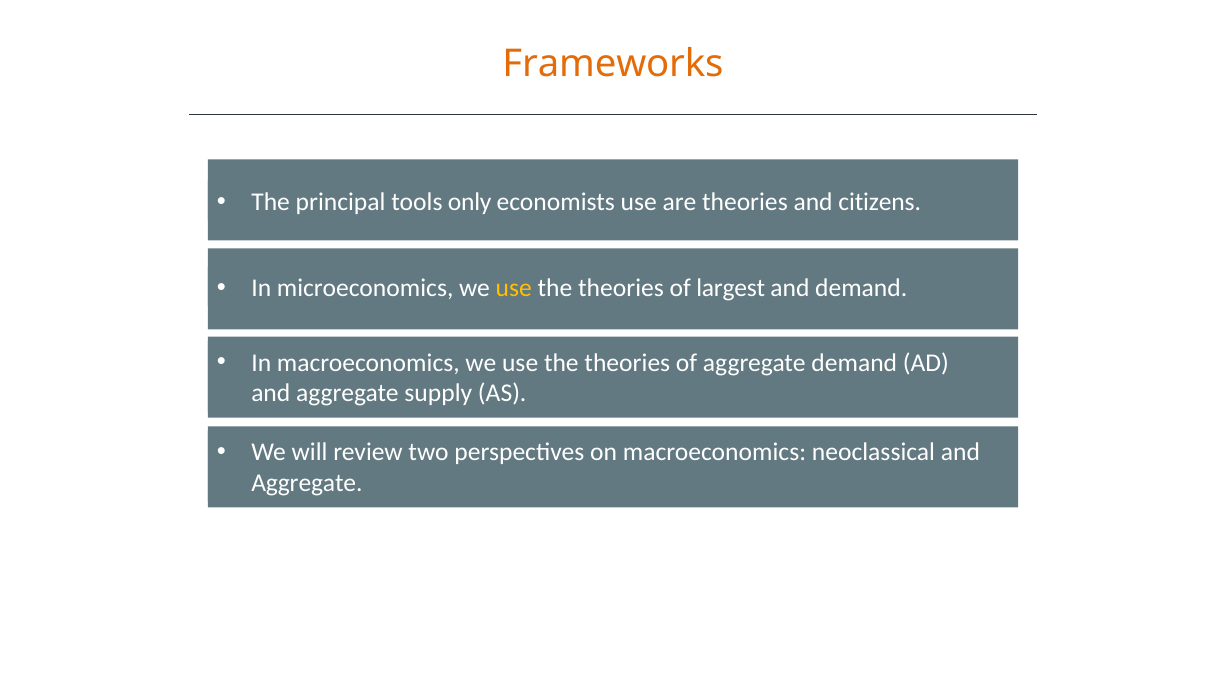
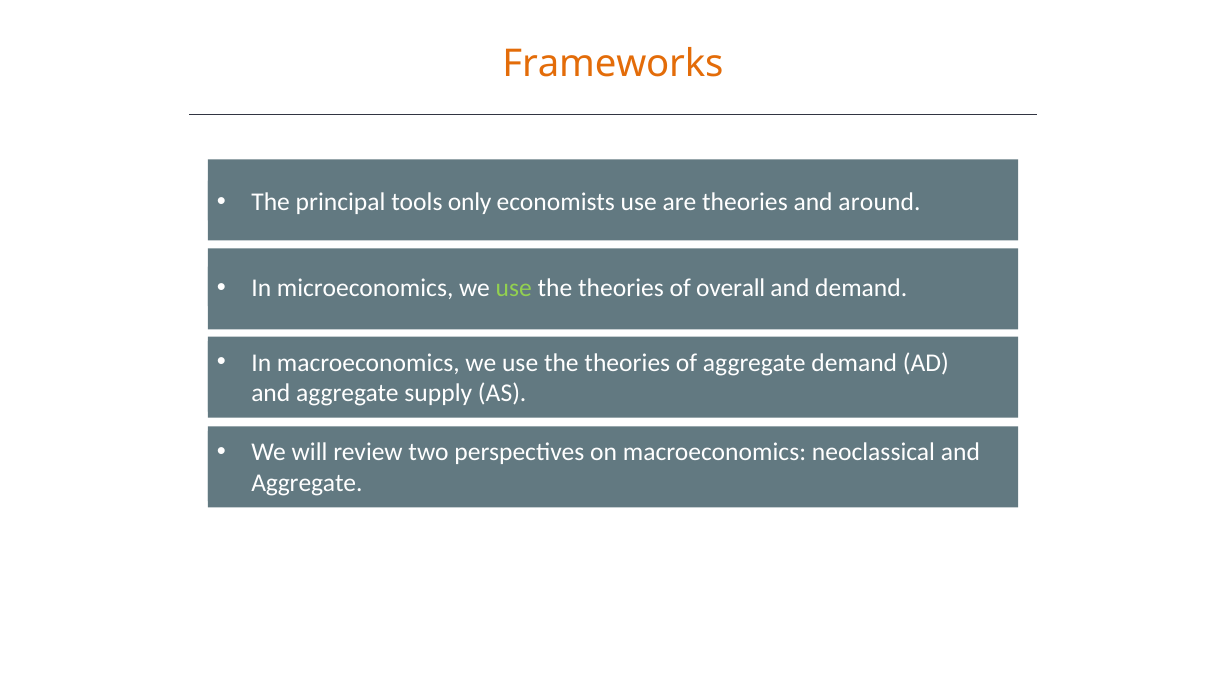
citizens: citizens -> around (880, 203)
use colour: yellow -> light green (514, 288)
largest: largest -> overall (731, 288)
